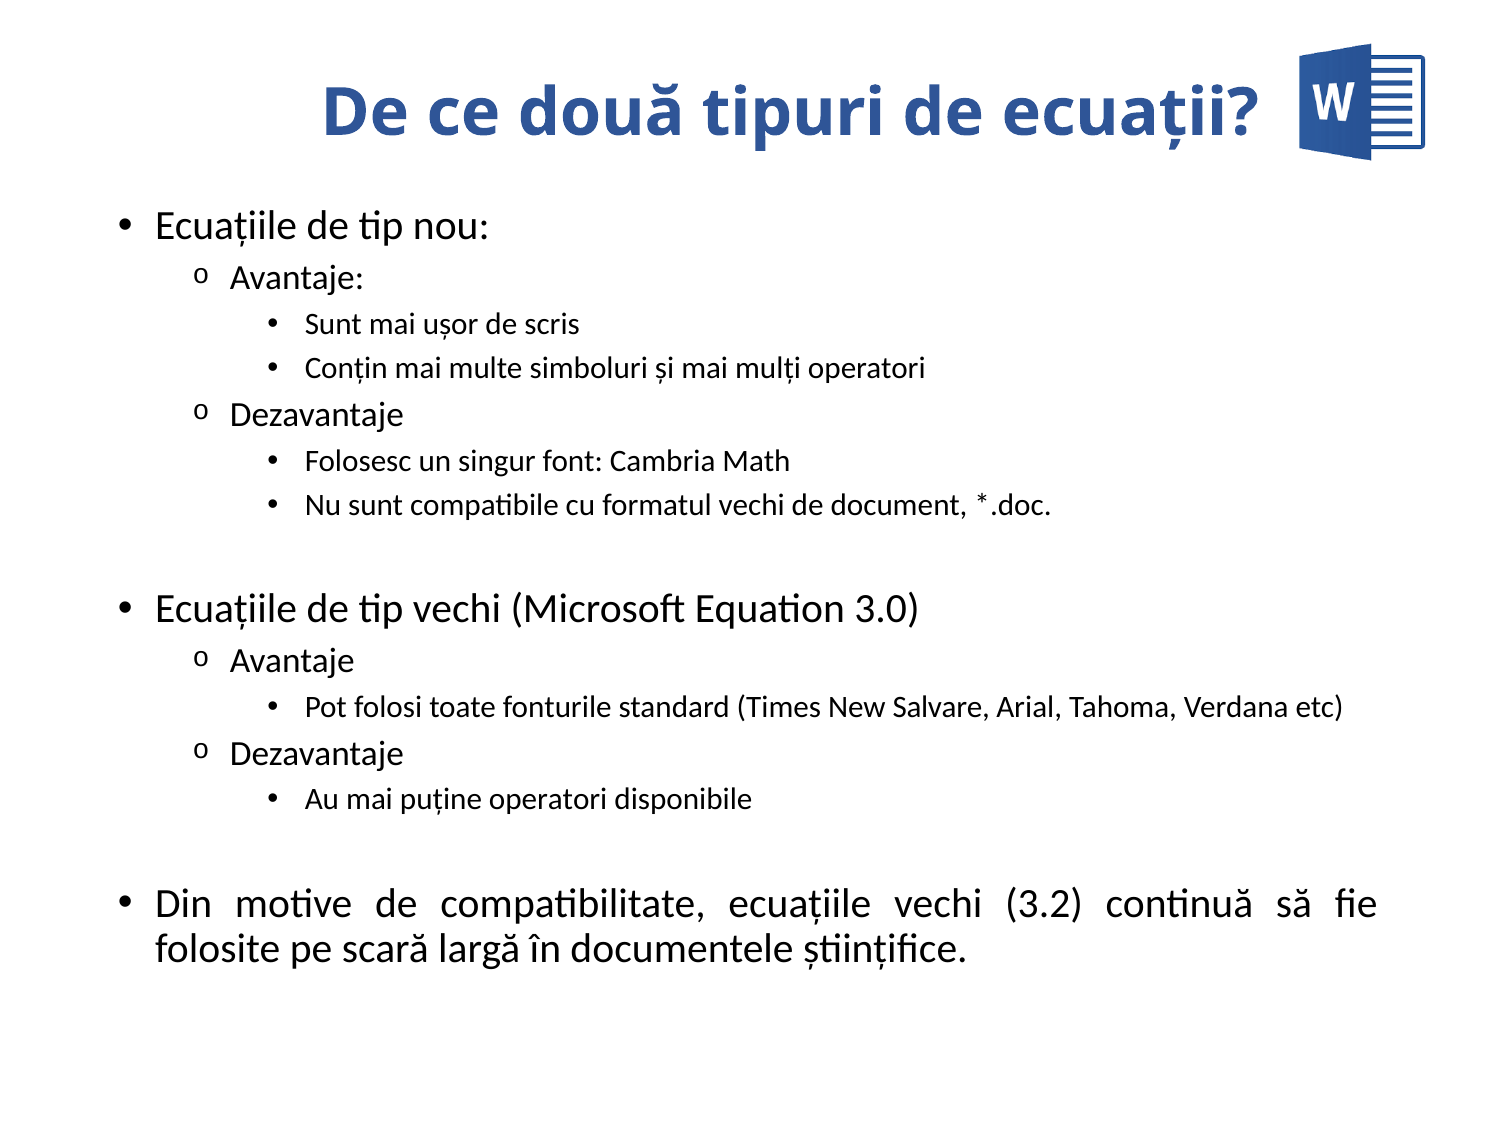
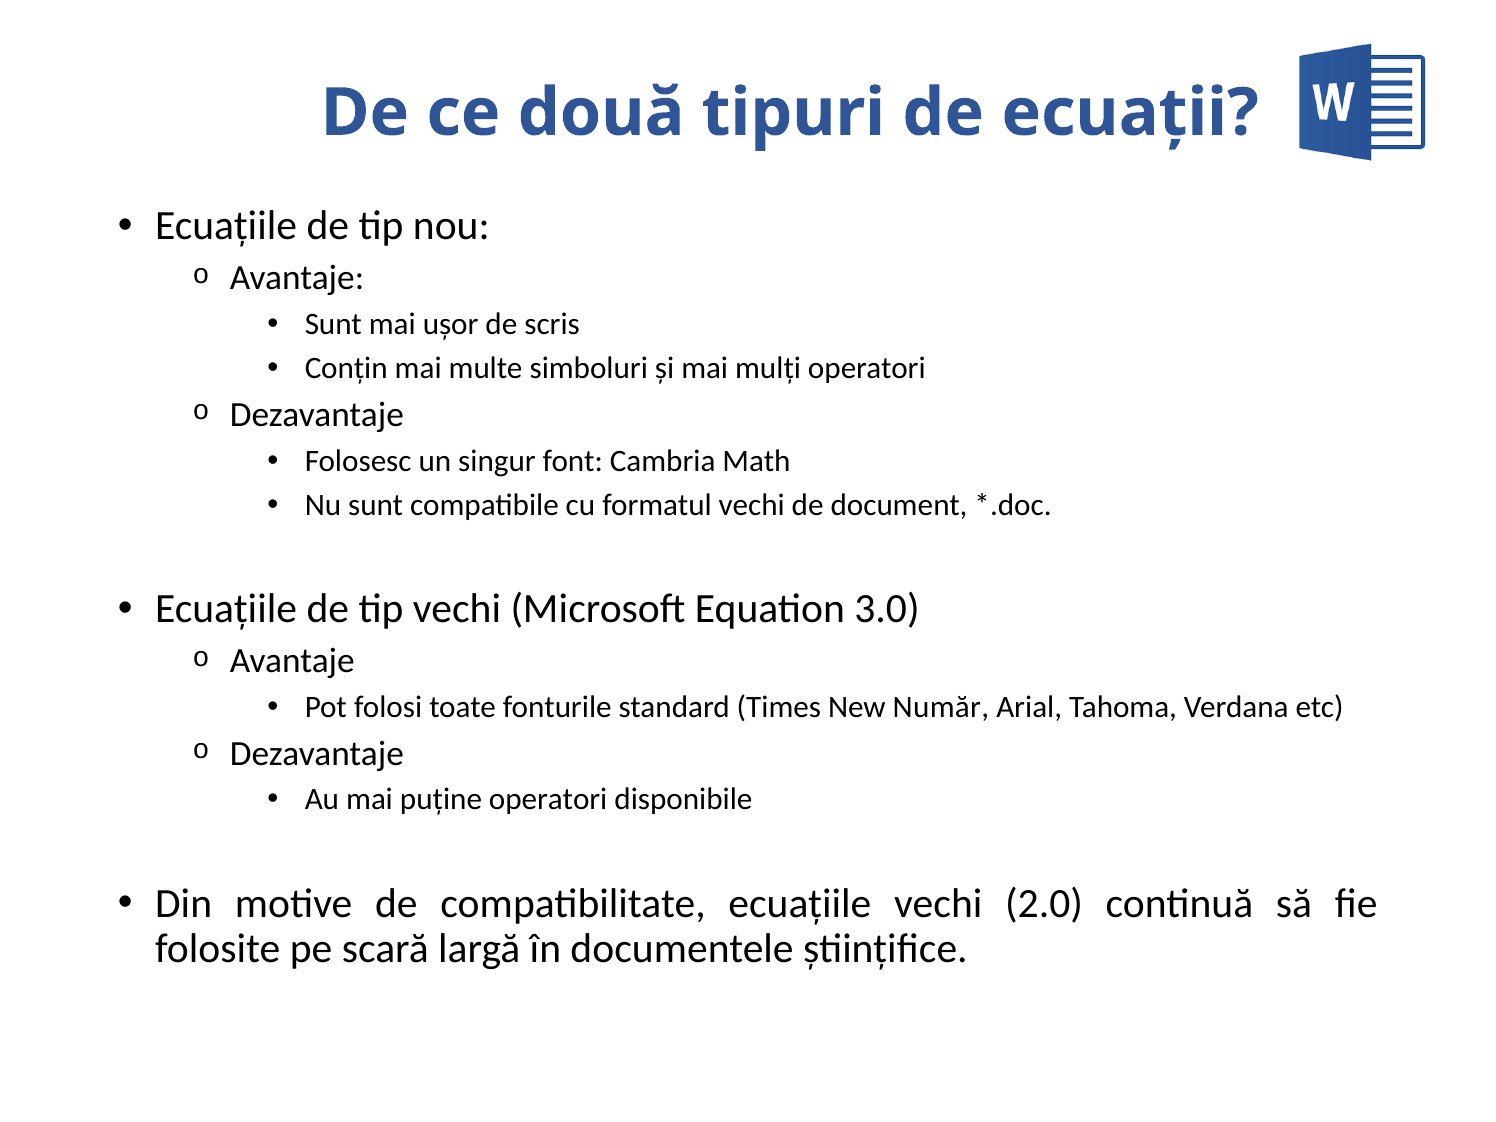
Salvare: Salvare -> Număr (941, 707)
3.2: 3.2 -> 2.0 (1044, 904)
